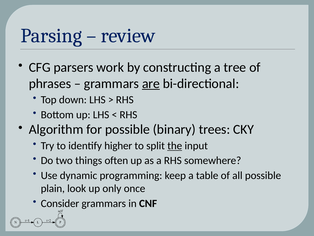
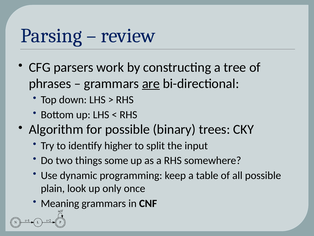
the underline: present -> none (175, 145)
often: often -> some (116, 160)
Consider: Consider -> Meaning (60, 203)
